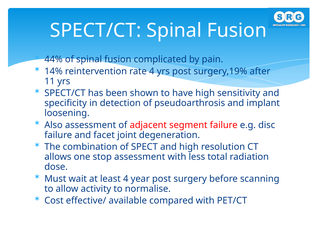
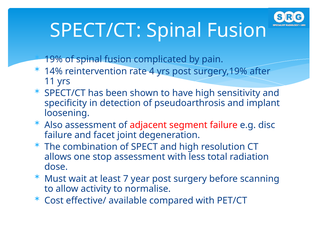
44%: 44% -> 19% (54, 59)
least 4: 4 -> 7 (126, 179)
